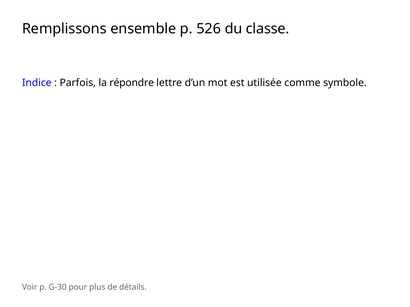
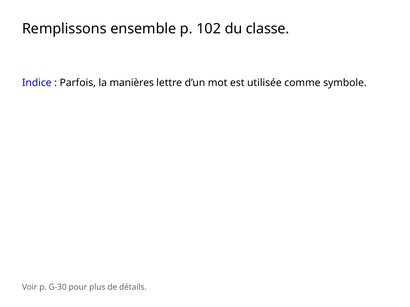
526: 526 -> 102 (209, 29)
répondre: répondre -> manières (132, 83)
